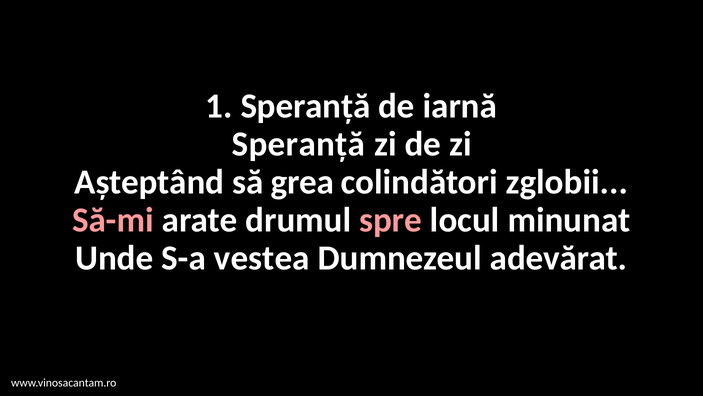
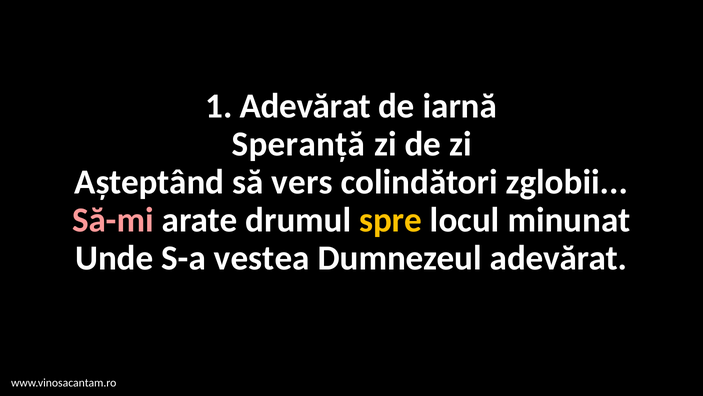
1 Speranță: Speranță -> Adevărat (306, 106)
grea: grea -> vers (302, 182)
spre colour: pink -> yellow (391, 220)
